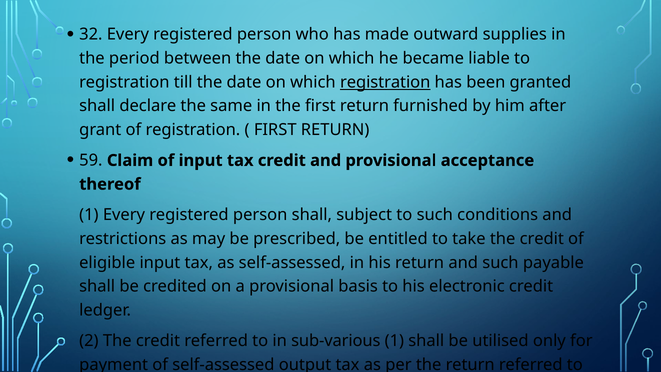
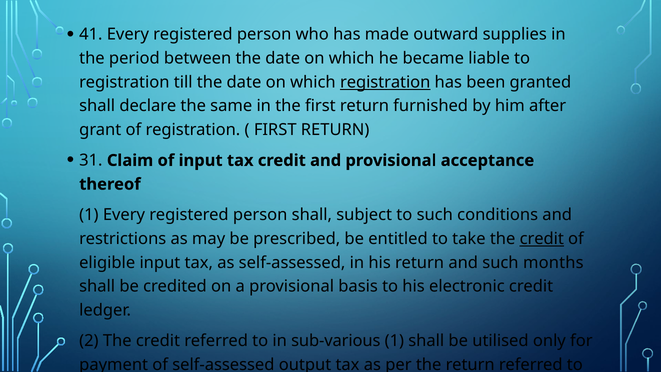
32: 32 -> 41 (91, 35)
59: 59 -> 31 (91, 160)
credit underline: none -> present (542, 239)
payable: payable -> months (553, 262)
